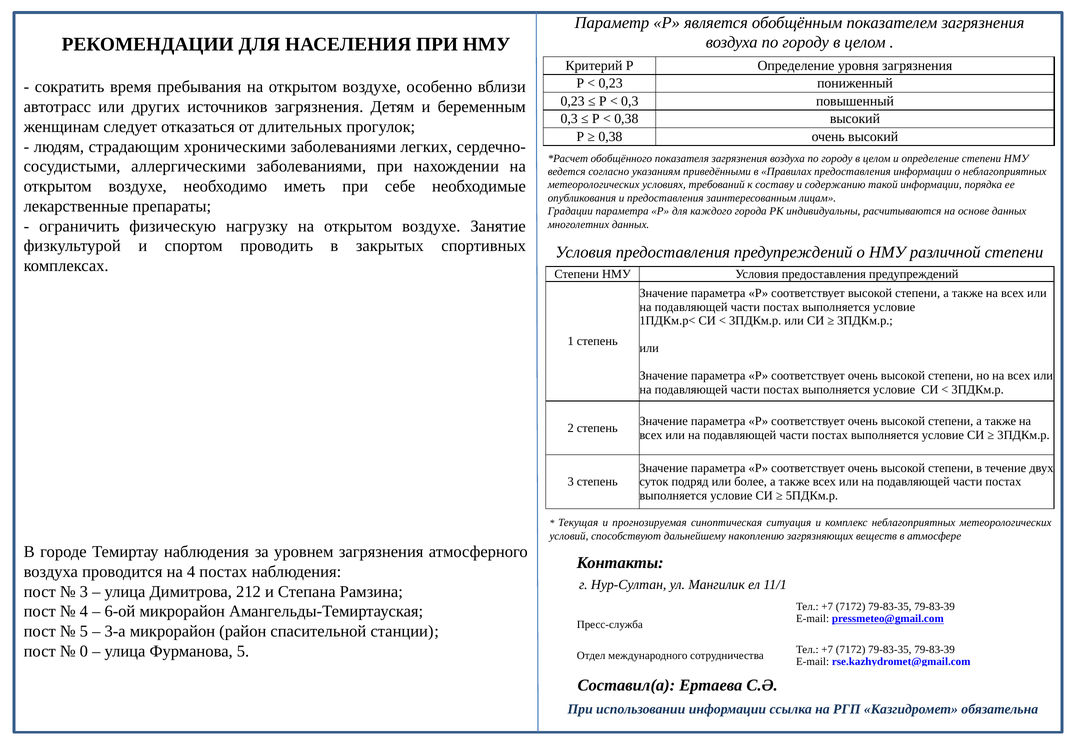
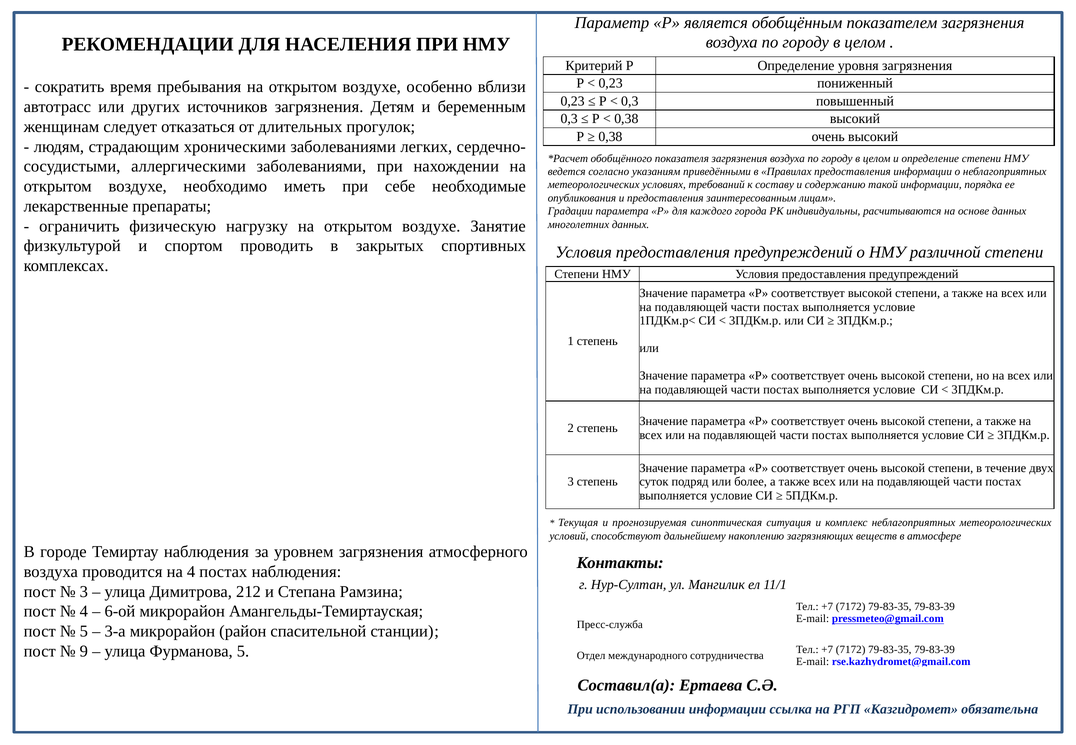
0: 0 -> 9 (84, 651)
